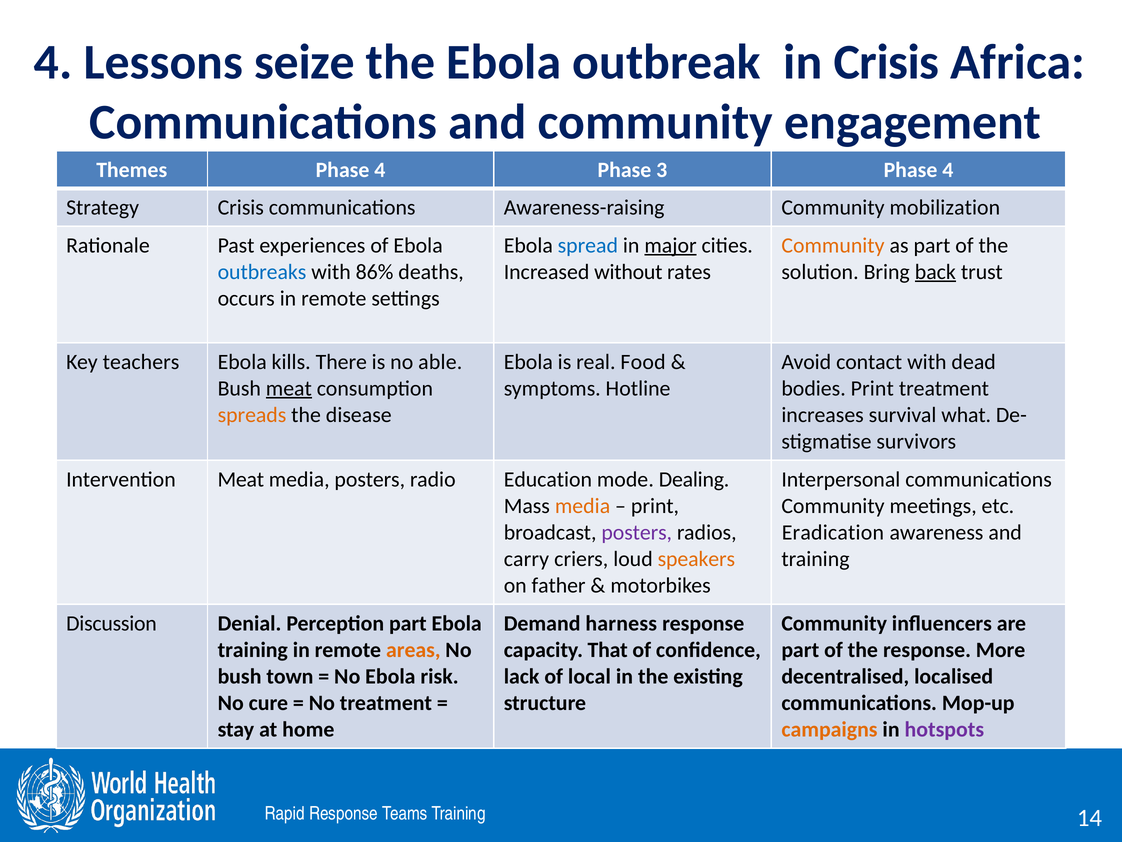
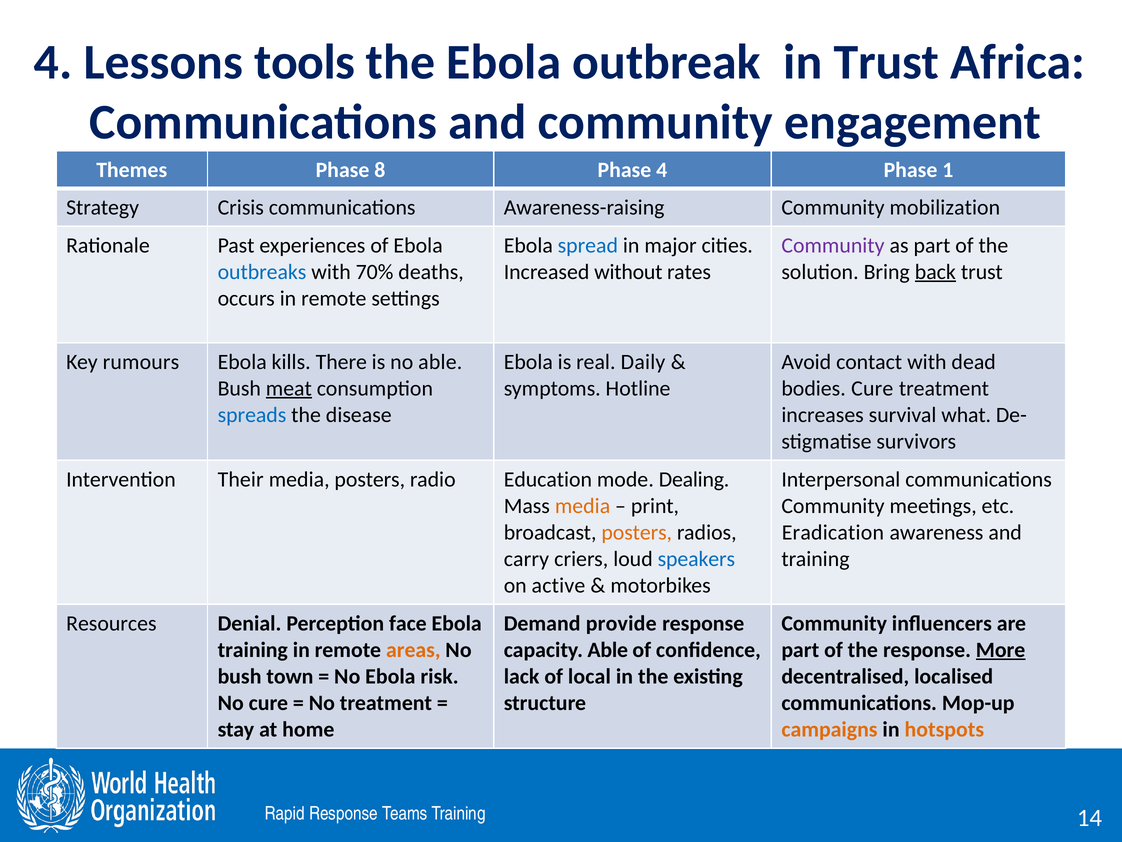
seize: seize -> tools (305, 62)
in Crisis: Crisis -> Trust (886, 62)
Themes Phase 4: 4 -> 8 (380, 170)
Phase 3: 3 -> 4 (662, 170)
4: 4 -> 1 (948, 170)
major underline: present -> none (671, 245)
Community colour: orange -> purple (833, 245)
86%: 86% -> 70% (375, 272)
teachers: teachers -> rumours (141, 362)
Food: Food -> Daily (643, 362)
bodies Print: Print -> Cure (872, 388)
spreads colour: orange -> blue (252, 415)
Intervention Meat: Meat -> Their (241, 479)
posters colour: purple -> orange (637, 532)
speakers colour: orange -> blue (696, 559)
father: father -> active (558, 585)
Discussion: Discussion -> Resources (111, 623)
Perception part: part -> face (408, 623)
harness: harness -> provide (621, 623)
capacity That: That -> Able (608, 650)
More underline: none -> present (1001, 650)
hotspots colour: purple -> orange (944, 729)
